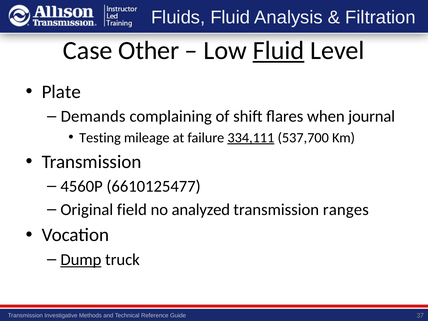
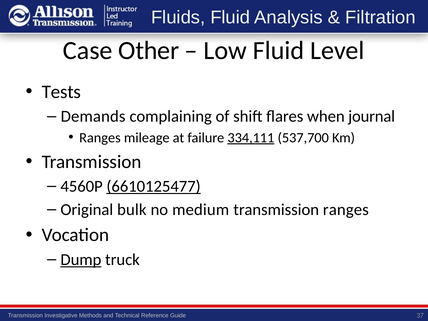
Fluid underline: present -> none (279, 50)
Plate: Plate -> Tests (61, 92)
Testing: Testing -> Ranges (100, 138)
6610125477 underline: none -> present (154, 186)
field: field -> bulk (132, 210)
analyzed: analyzed -> medium (201, 210)
